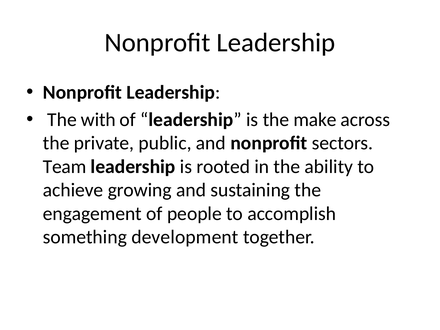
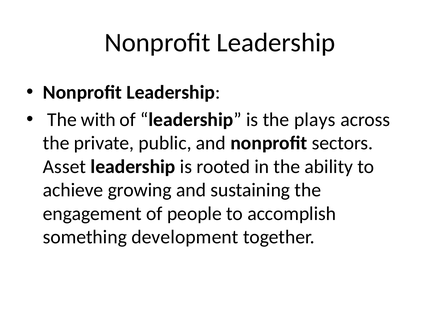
make: make -> plays (315, 120)
Team: Team -> Asset (64, 167)
